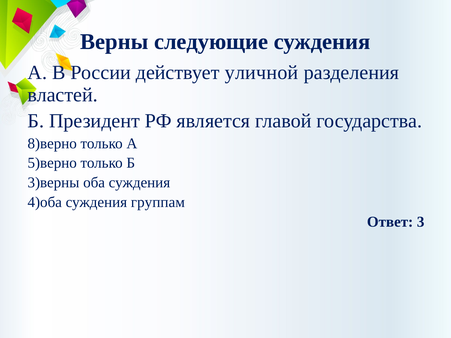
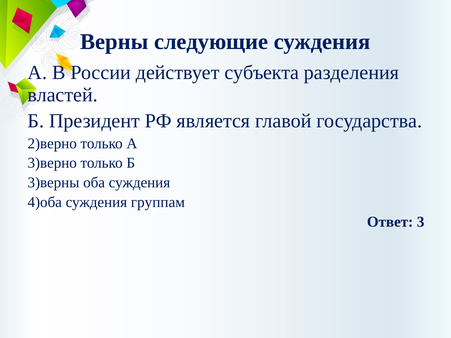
уличной: уличной -> субъекта (262, 73)
8)верно: 8)верно -> 2)верно (52, 144)
5)верно: 5)верно -> 3)верно (52, 163)
